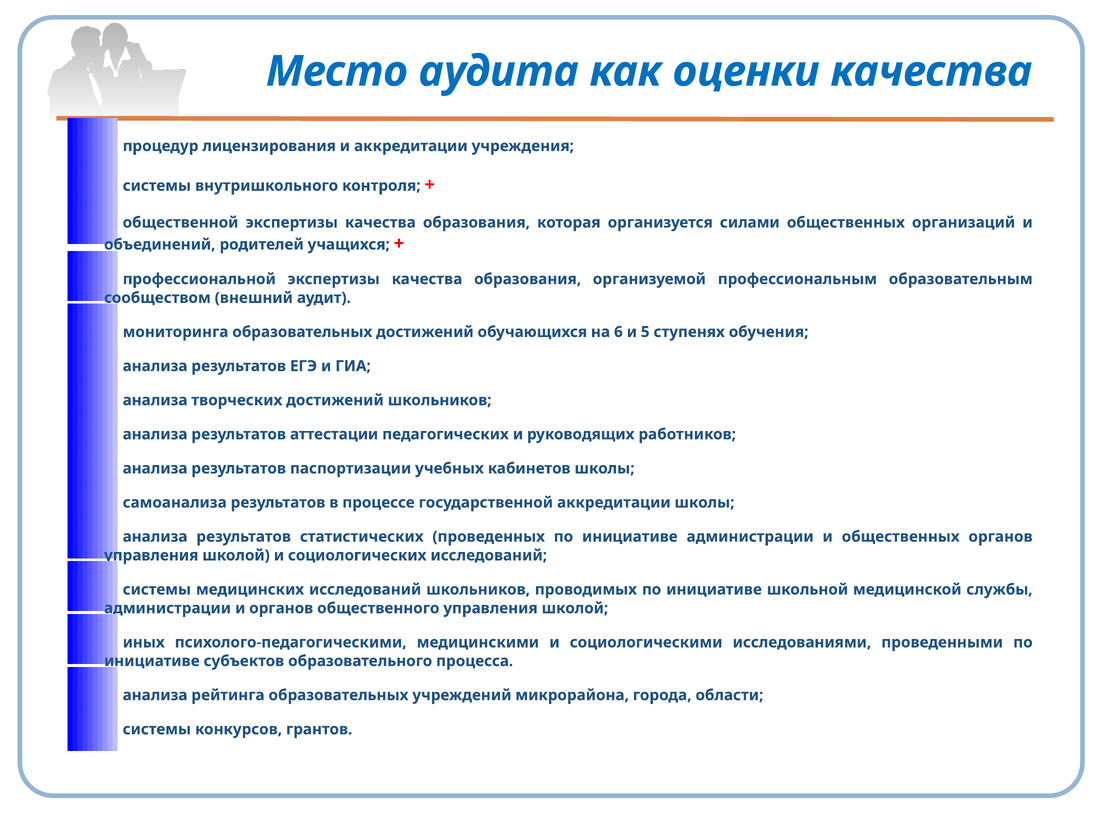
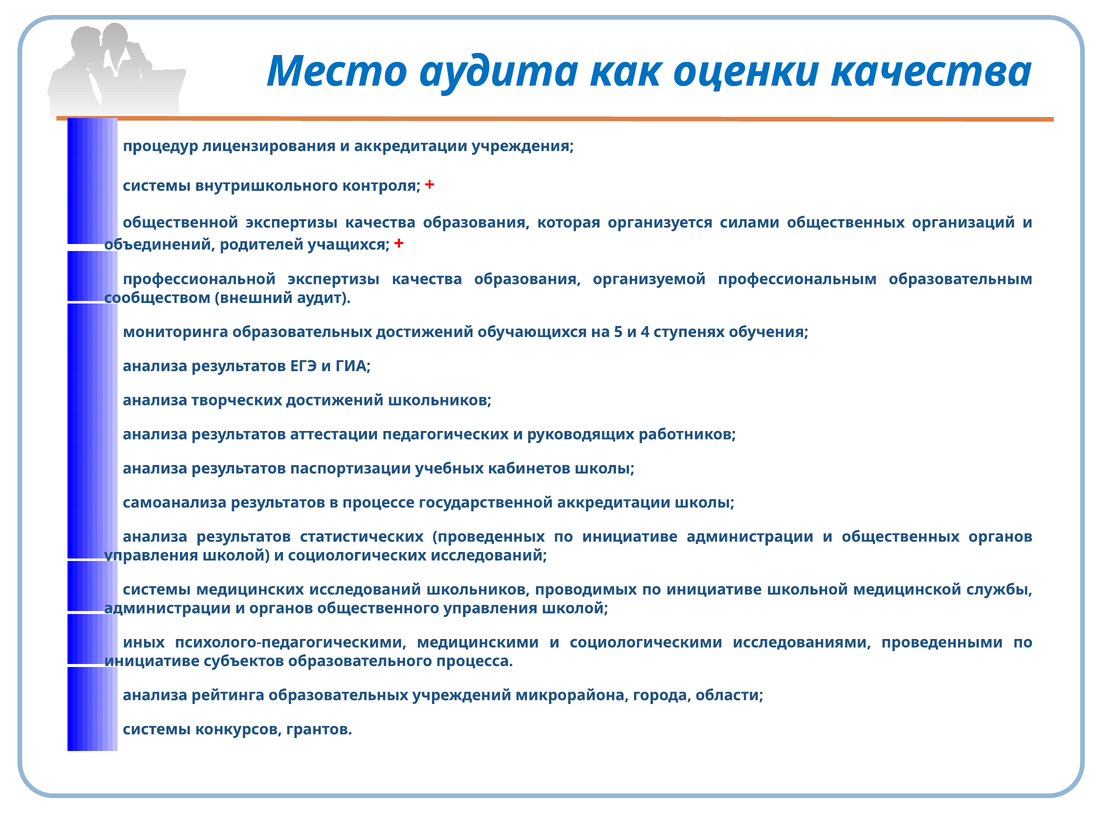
6: 6 -> 5 (618, 332)
5: 5 -> 4 (645, 332)
